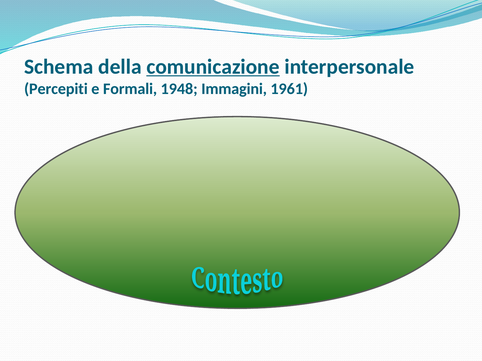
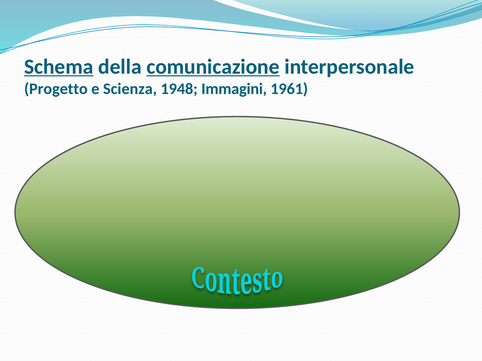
Schema underline: none -> present (59, 67)
Percepiti: Percepiti -> Progetto (56, 89)
Formali: Formali -> Scienza (130, 89)
